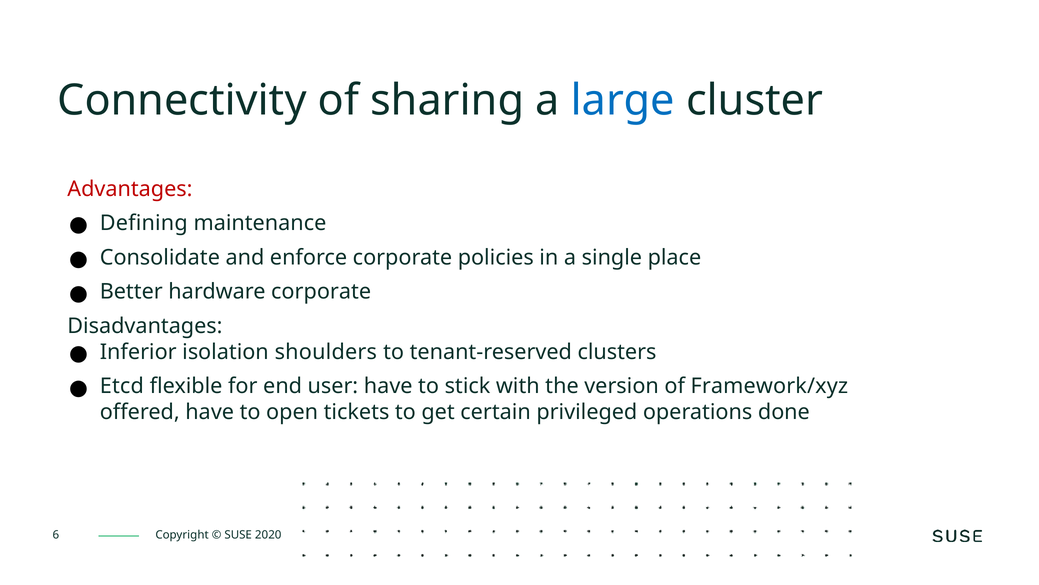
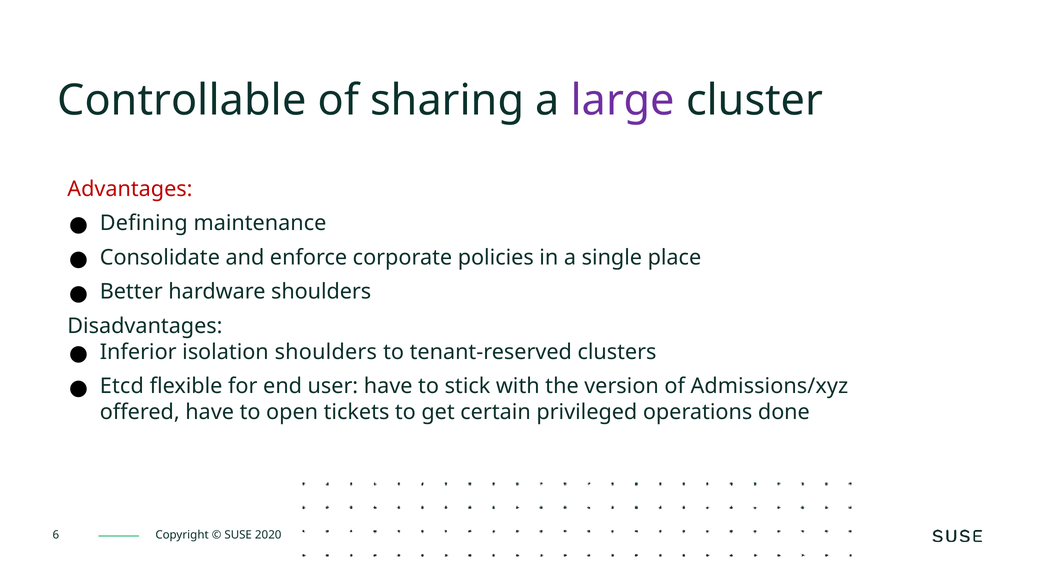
Connectivity: Connectivity -> Controllable (182, 101)
large colour: blue -> purple (623, 101)
hardware corporate: corporate -> shoulders (321, 292)
Framework/xyz: Framework/xyz -> Admissions/xyz (769, 386)
